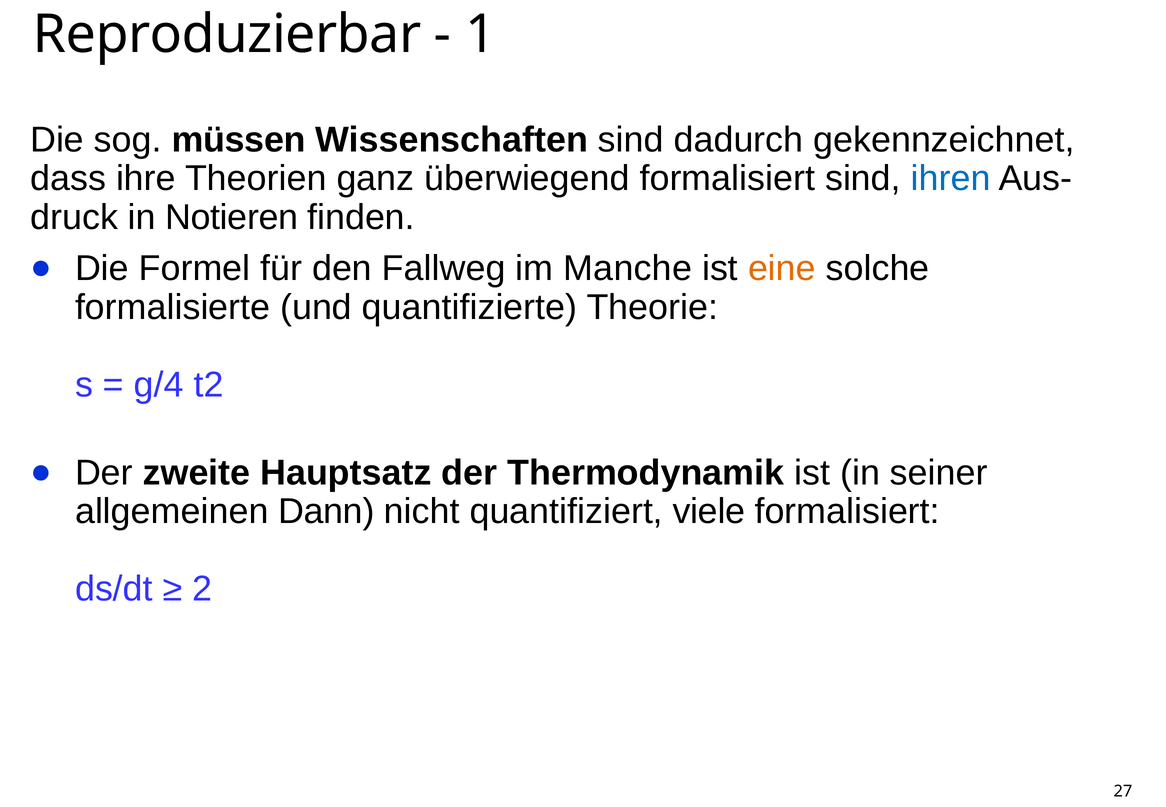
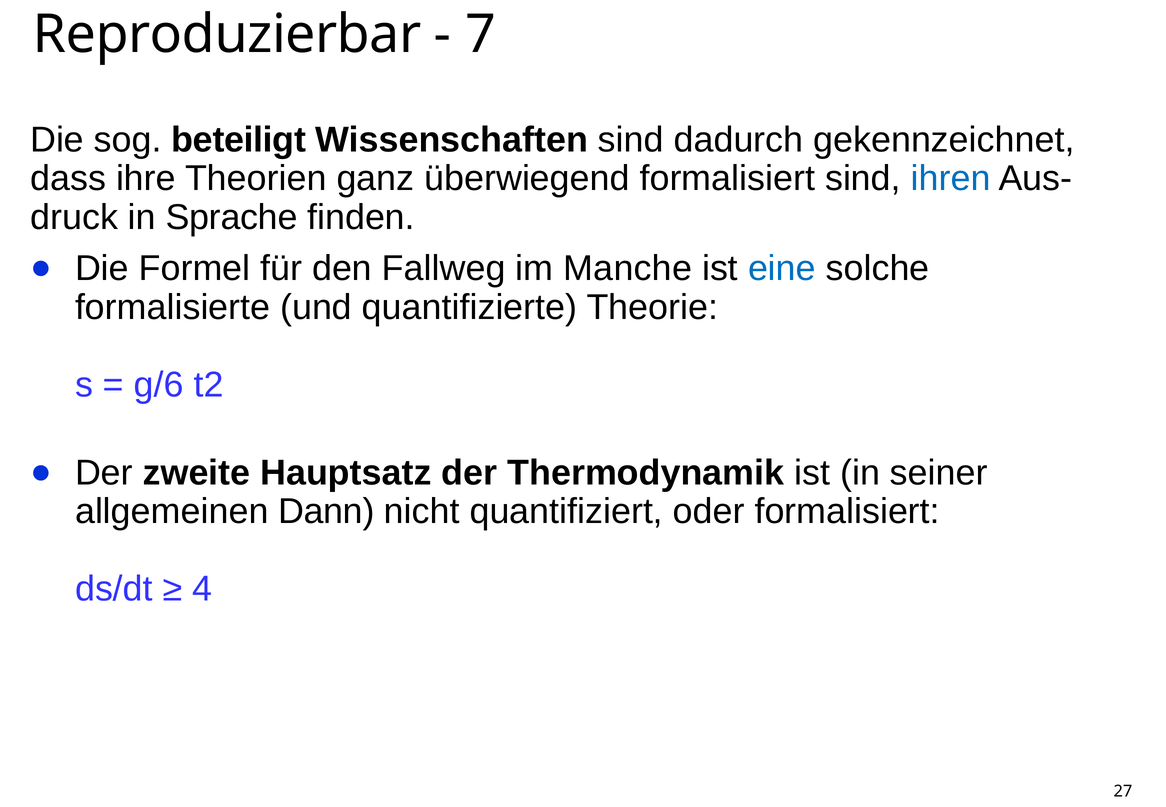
1: 1 -> 7 (480, 34)
müssen: müssen -> beteiligt (239, 140)
Notieren: Notieren -> Sprache (232, 217)
eine colour: orange -> blue (782, 269)
g/4: g/4 -> g/6 (159, 385)
viele: viele -> oder (709, 512)
2: 2 -> 4 (202, 589)
